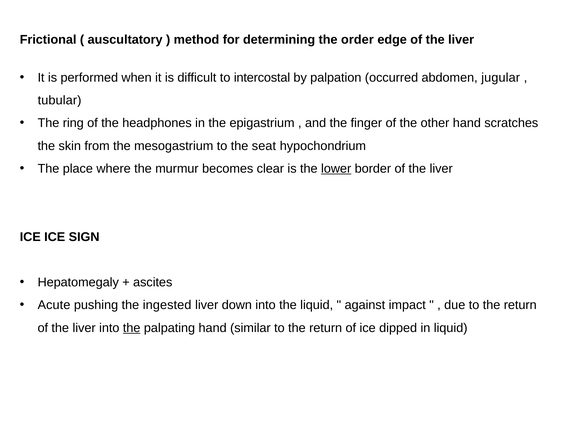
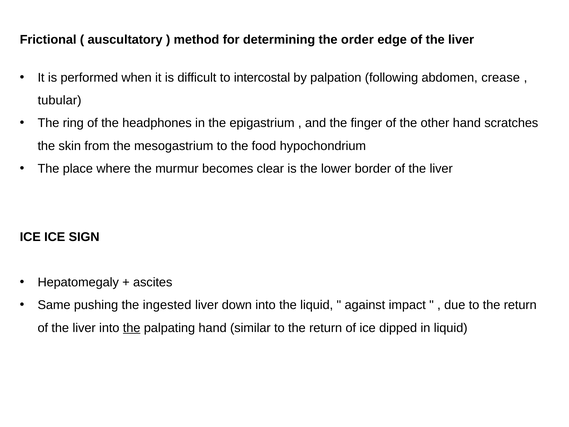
occurred: occurred -> following (392, 78)
jugular: jugular -> crease (501, 78)
seat: seat -> food (264, 146)
lower underline: present -> none (336, 169)
Acute: Acute -> Same (54, 305)
